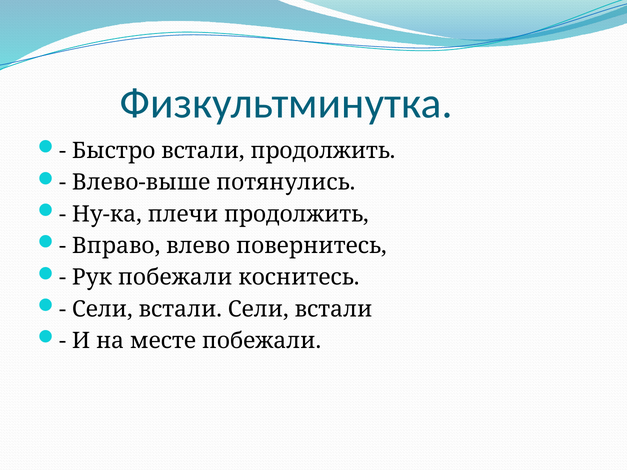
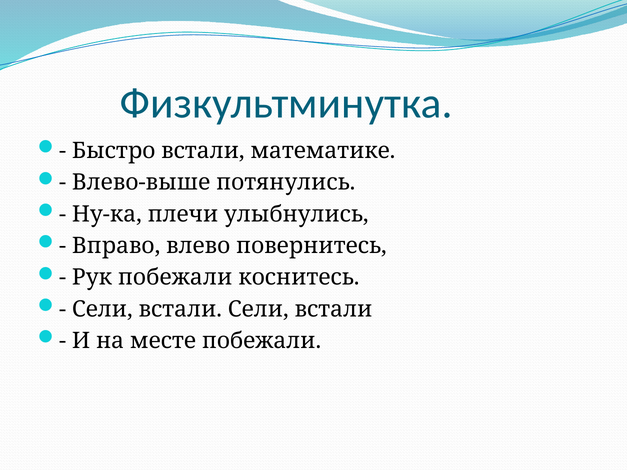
встали продолжить: продолжить -> математике (323, 151)
плечи продолжить: продолжить -> улыбнулись (296, 214)
